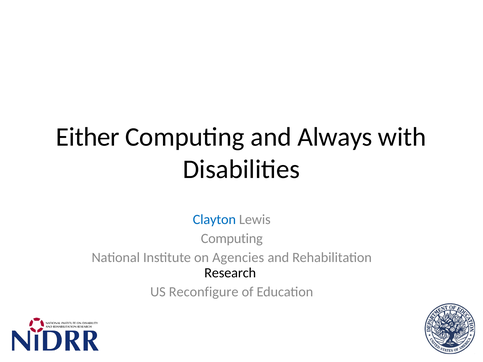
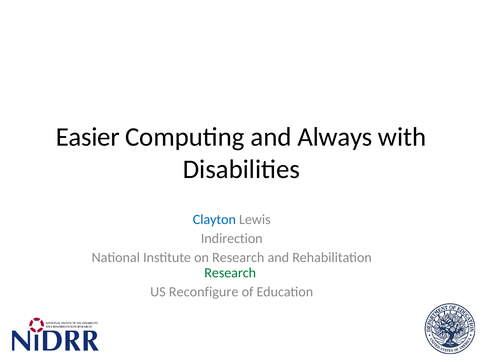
Either: Either -> Easier (88, 137)
Computing: Computing -> Indirection (232, 239)
on Agencies: Agencies -> Research (238, 258)
Research colour: black -> green (230, 273)
